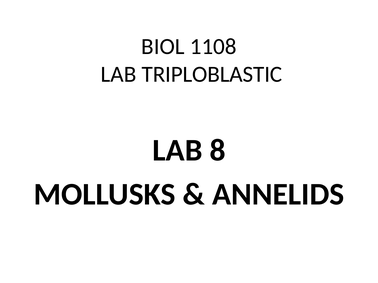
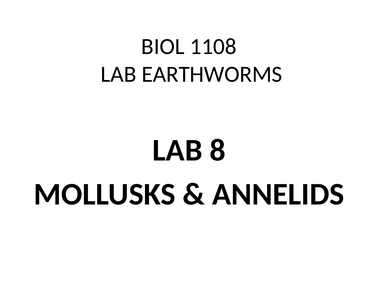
TRIPLOBLASTIC: TRIPLOBLASTIC -> EARTHWORMS (212, 74)
